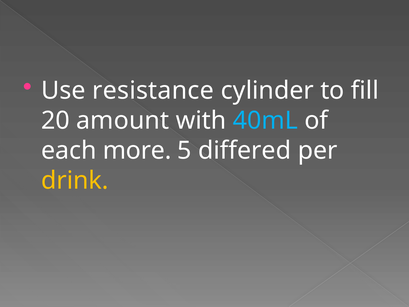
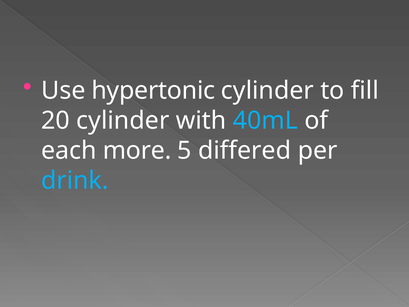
resistance: resistance -> hypertonic (153, 90)
20 amount: amount -> cylinder (123, 120)
drink colour: yellow -> light blue (75, 180)
